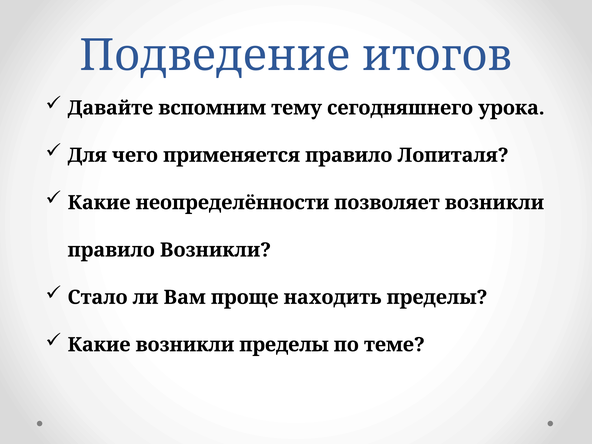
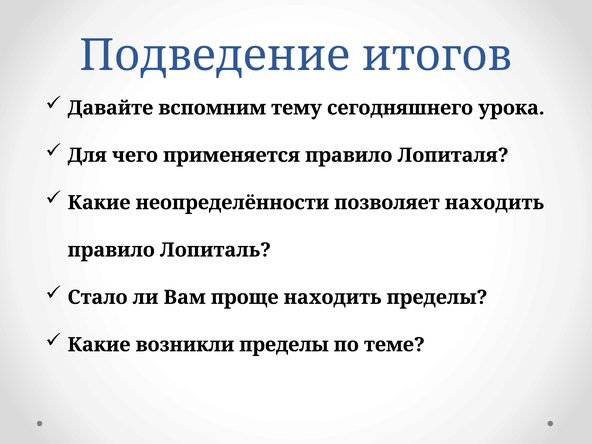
позволяет возникли: возникли -> находить (494, 203)
правило Возникли: Возникли -> Лопиталь (215, 250)
